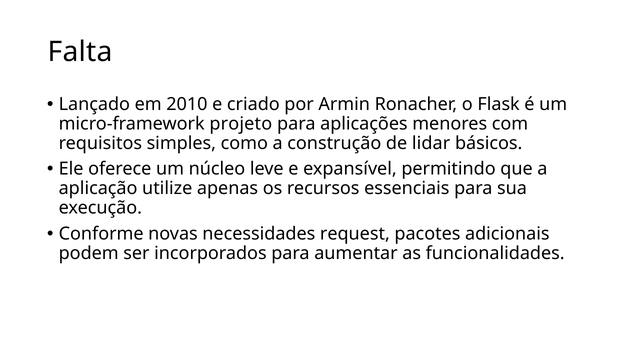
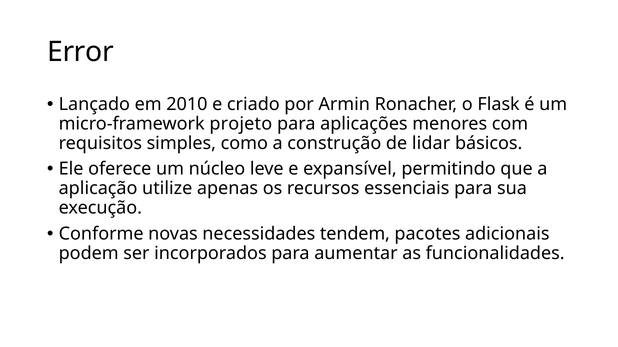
Falta: Falta -> Error (81, 52)
request: request -> tendem (355, 234)
